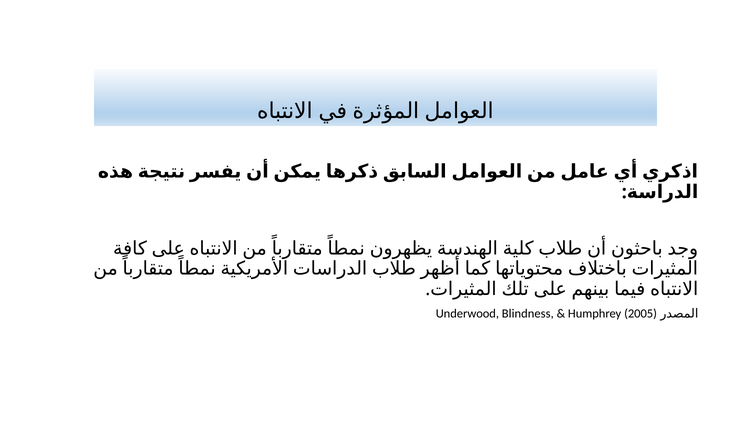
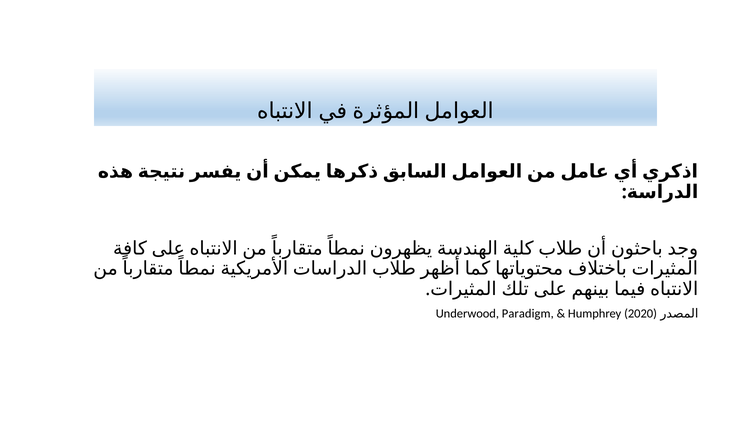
Blindness: Blindness -> Paradigm (528, 313)
2005: 2005 -> 2020 (641, 313)
